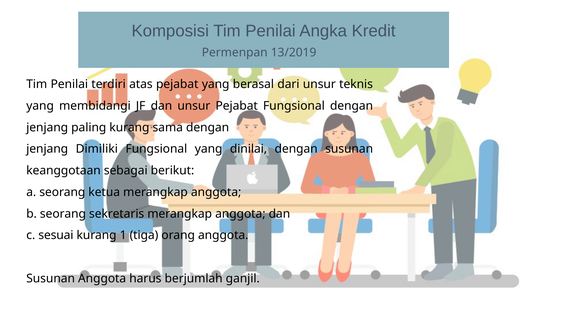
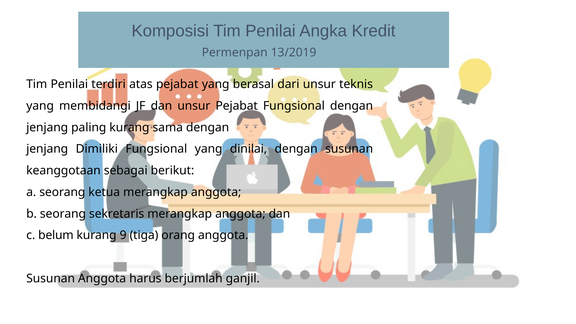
sesuai: sesuai -> belum (56, 235)
1: 1 -> 9 (123, 235)
